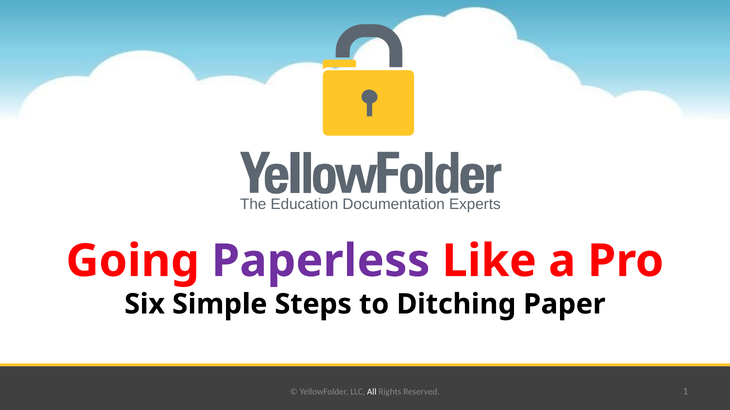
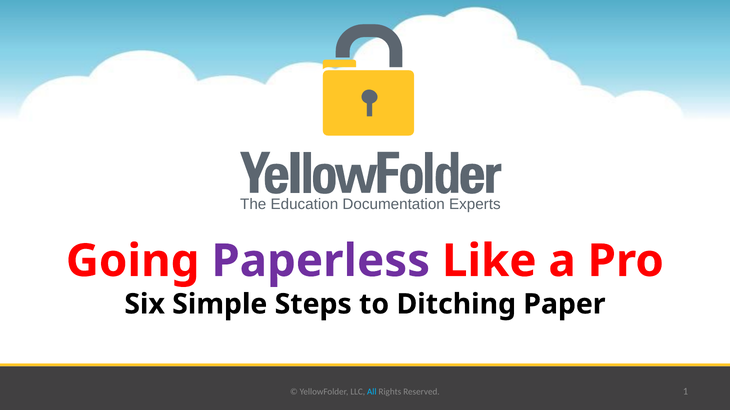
All colour: white -> light blue (372, 392)
